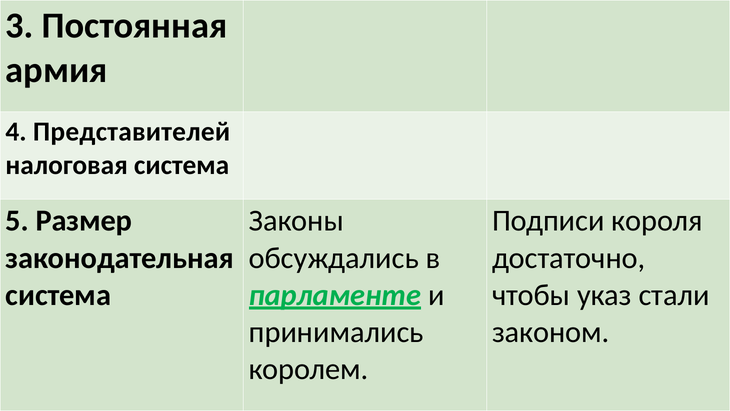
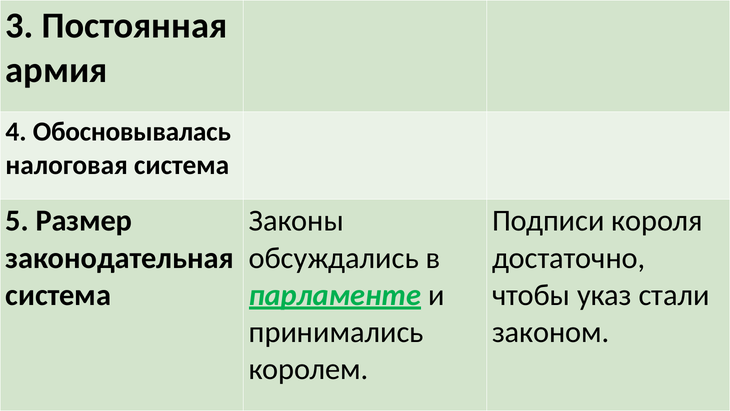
Представителей: Представителей -> Обосновывалась (132, 132)
